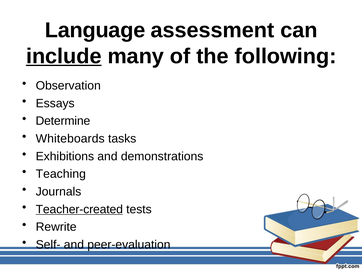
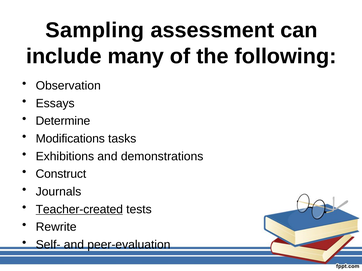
Language: Language -> Sampling (95, 30)
include underline: present -> none (64, 56)
Whiteboards: Whiteboards -> Modifications (70, 139)
Teaching: Teaching -> Construct (61, 174)
